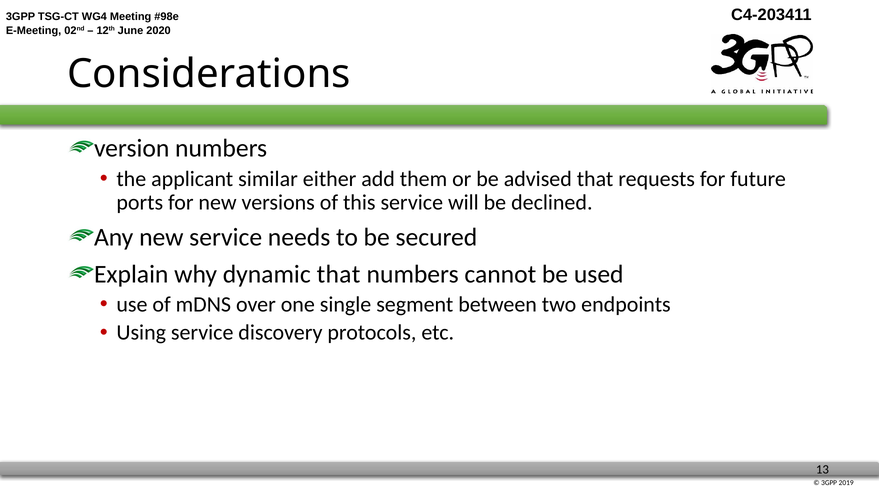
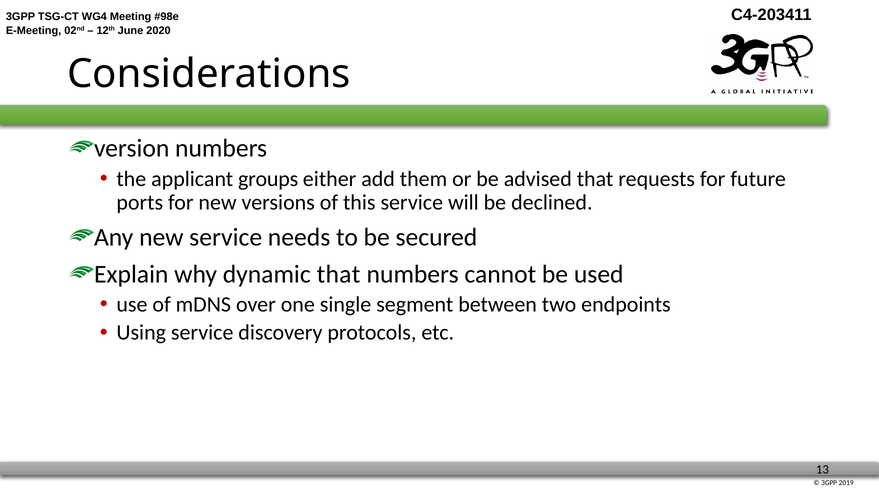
similar: similar -> groups (268, 179)
